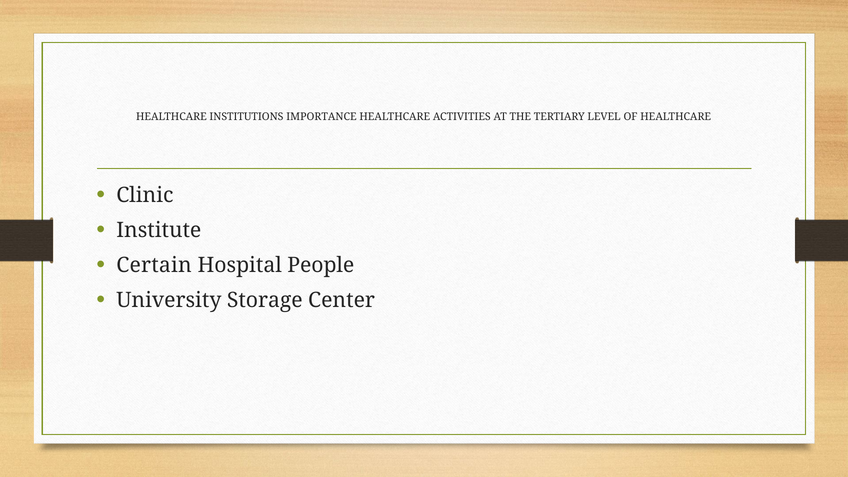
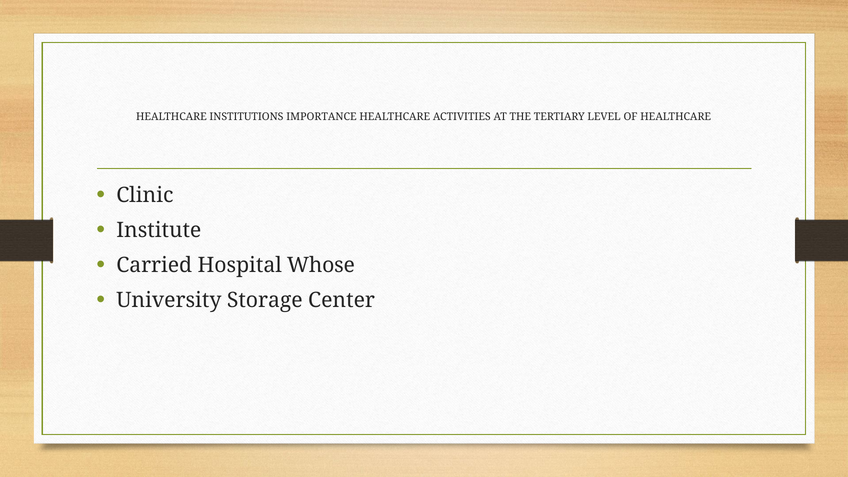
Certain: Certain -> Carried (154, 265)
People: People -> Whose (321, 265)
